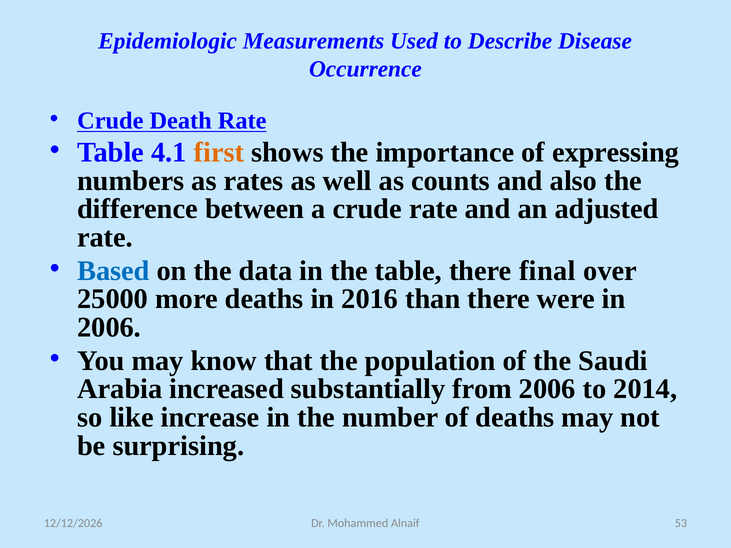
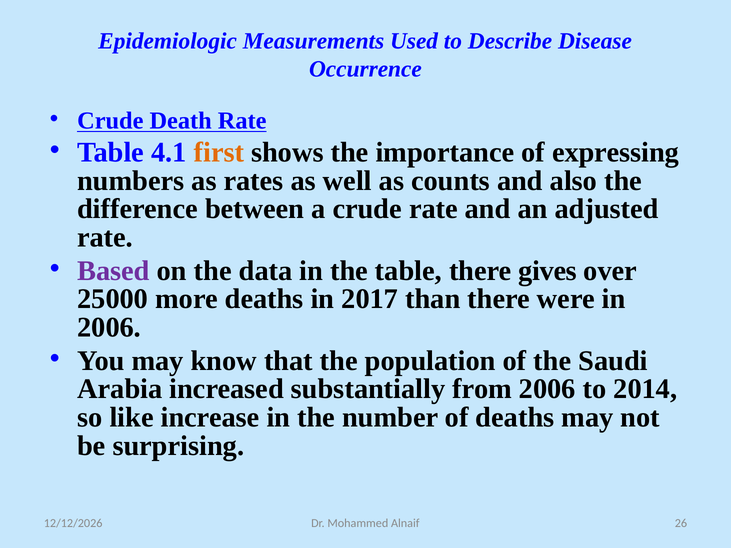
Based colour: blue -> purple (114, 271)
final: final -> gives (548, 271)
2016: 2016 -> 2017 (370, 299)
53: 53 -> 26 (681, 523)
